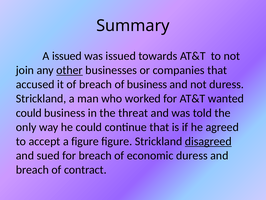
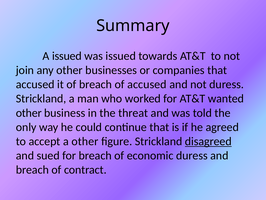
other underline: present -> none (70, 70)
of business: business -> accused (147, 84)
could: could -> other (29, 113)
a figure: figure -> other (85, 141)
